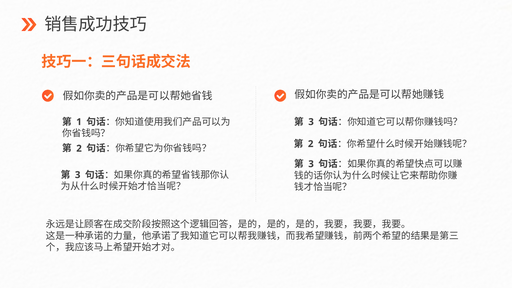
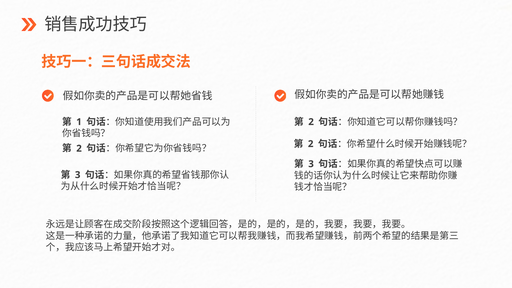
3: 3 -> 2 (311, 122)
